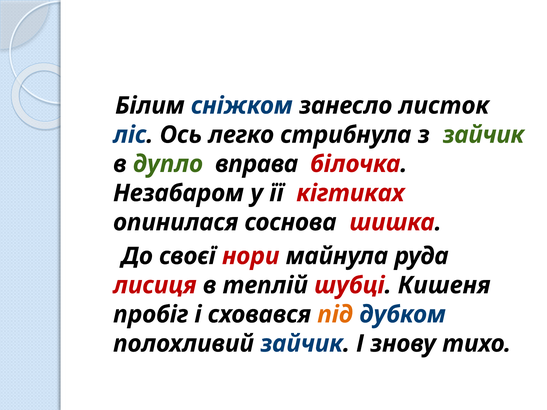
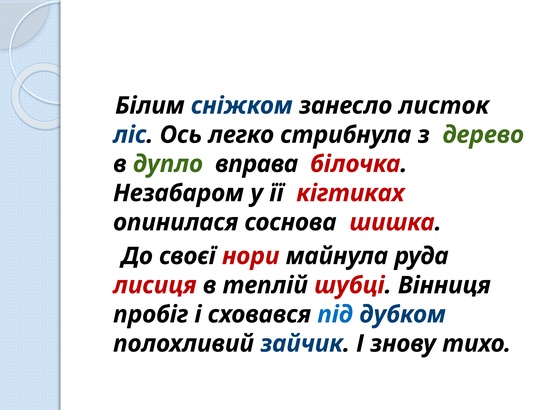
з зайчик: зайчик -> дерево (483, 135)
Кишеня: Кишеня -> Вінниця (444, 285)
під colour: orange -> blue (335, 315)
